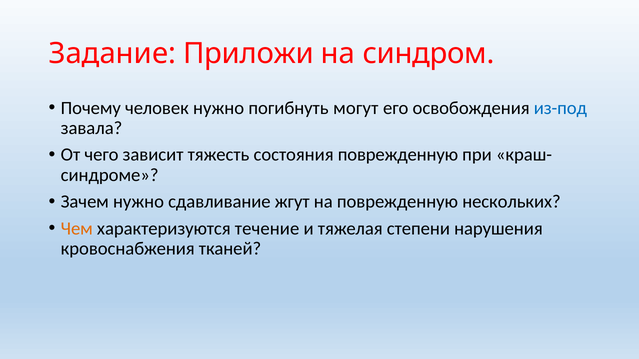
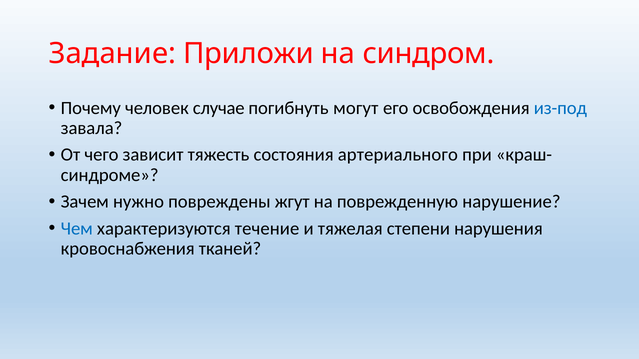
человек нужно: нужно -> случае (219, 108)
состояния поврежденную: поврежденную -> артериального (398, 155)
сдавливание: сдавливание -> повреждены (219, 202)
нескольких: нескольких -> нарушение (511, 202)
Чем colour: orange -> blue (77, 229)
